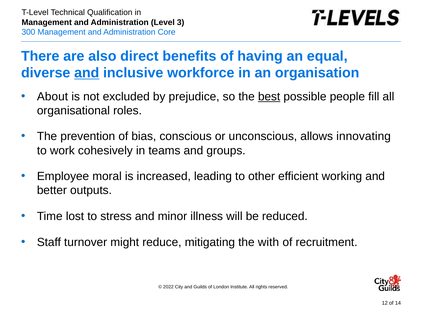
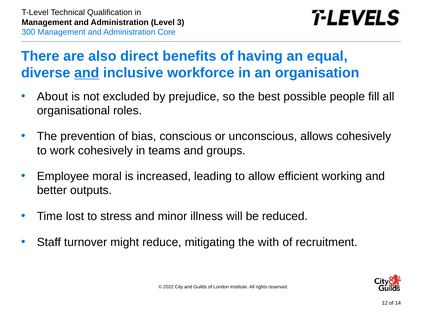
best underline: present -> none (269, 96)
allows innovating: innovating -> cohesively (364, 136)
other: other -> allow (262, 176)
